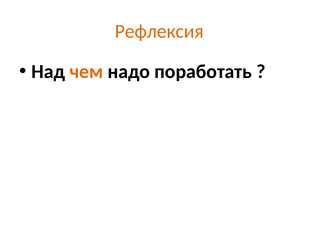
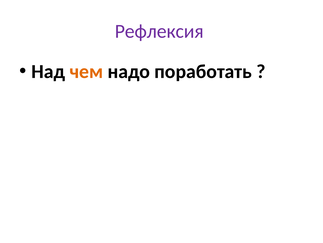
Рефлексия colour: orange -> purple (159, 31)
